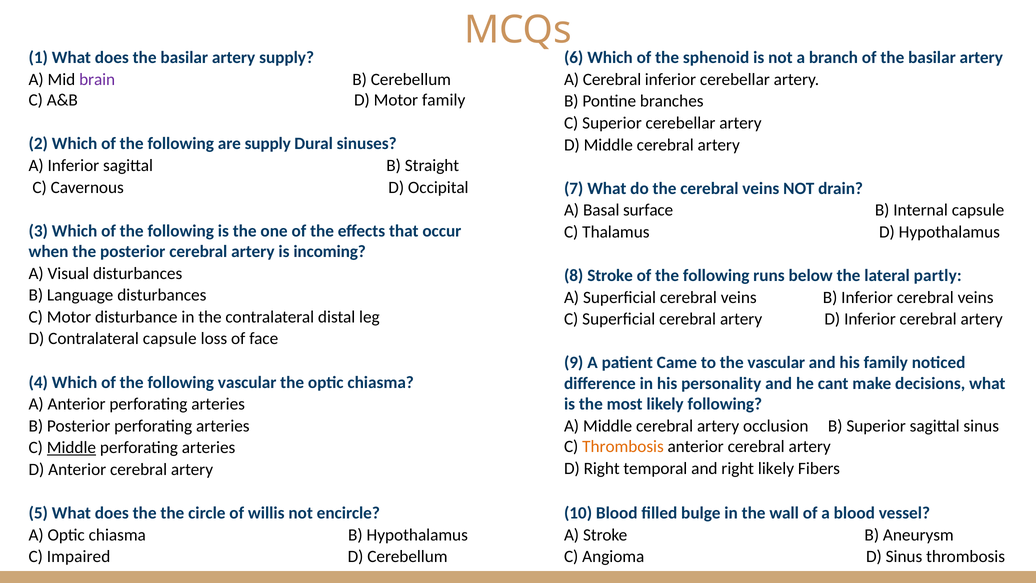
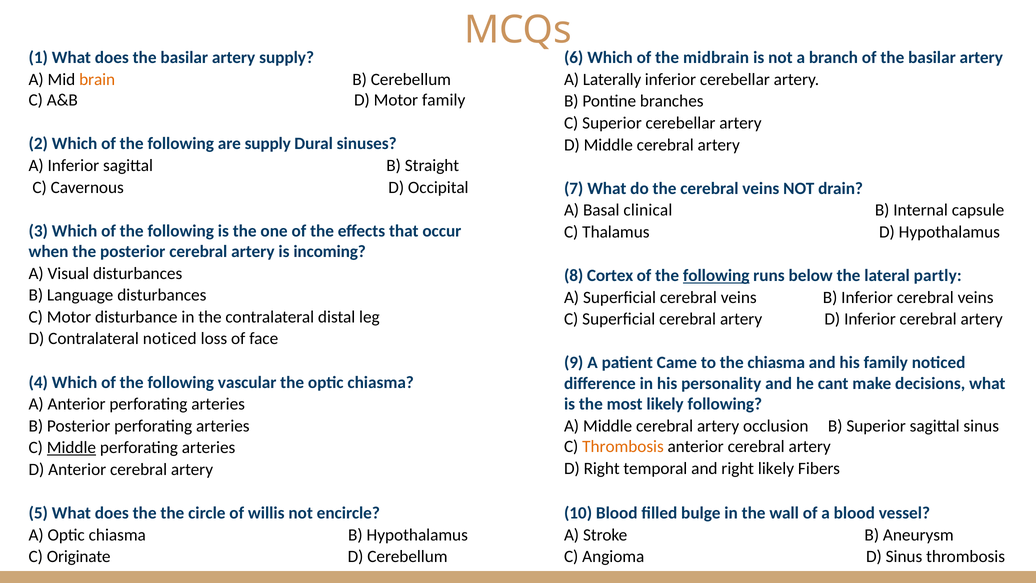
sphenoid: sphenoid -> midbrain (716, 58)
brain colour: purple -> orange (97, 79)
A Cerebral: Cerebral -> Laterally (612, 79)
surface: surface -> clinical (648, 210)
8 Stroke: Stroke -> Cortex (610, 275)
following underline: none -> present (716, 275)
Contralateral capsule: capsule -> noticed (170, 339)
the vascular: vascular -> chiasma (776, 363)
Impaired: Impaired -> Originate (79, 556)
